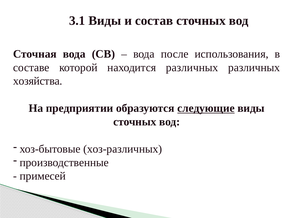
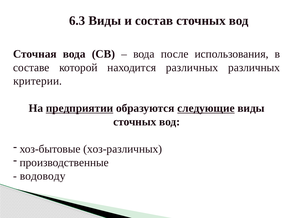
3.1: 3.1 -> 6.3 (77, 21)
хозяйства: хозяйства -> критерии (38, 81)
предприятии underline: none -> present (80, 108)
примесей: примесей -> водоводу (43, 176)
